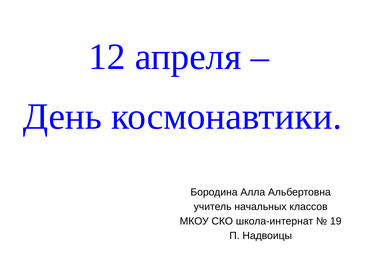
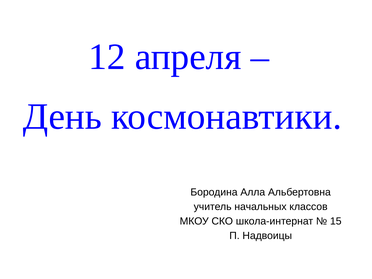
19: 19 -> 15 (336, 221)
